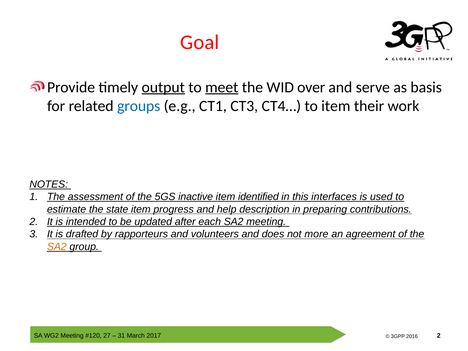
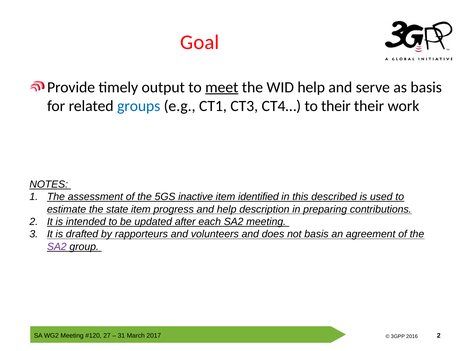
output underline: present -> none (163, 87)
WID over: over -> help (311, 87)
to item: item -> their (336, 106)
interfaces: interfaces -> described (334, 197)
not more: more -> basis (316, 234)
SA2 colour: orange -> purple (57, 247)
